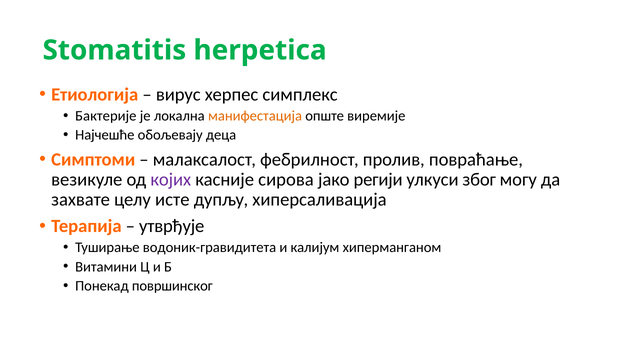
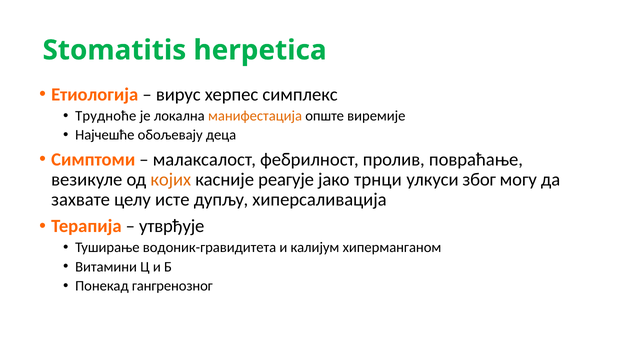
Бактерије: Бактерије -> Трудноће (106, 116)
којих colour: purple -> orange (171, 179)
сирова: сирова -> реагује (286, 179)
регији: регији -> трнци (378, 179)
површинског: површинског -> гангренозног (172, 286)
